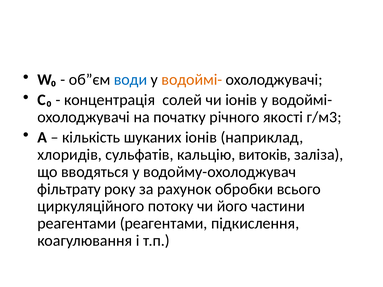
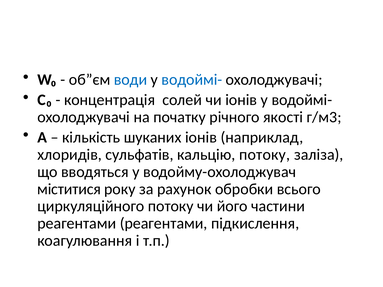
водоймі- colour: orange -> blue (192, 80)
кальцію витоків: витоків -> потоку (265, 155)
фільтрату: фільтрату -> міститися (69, 189)
